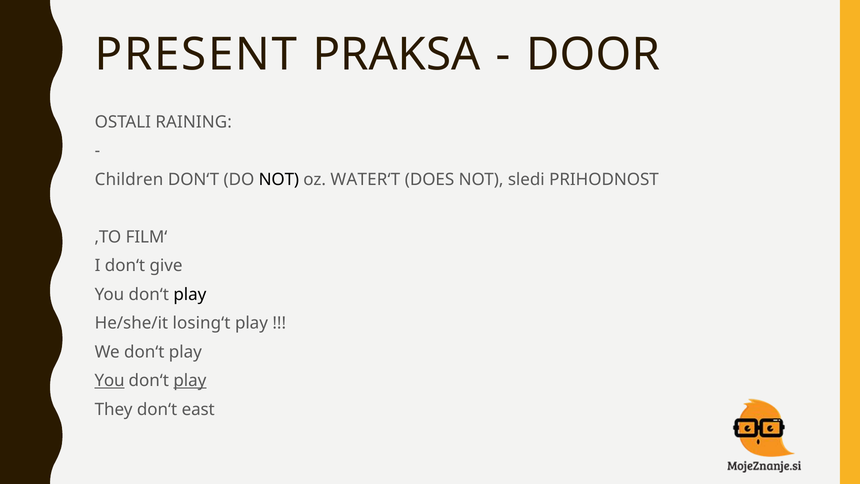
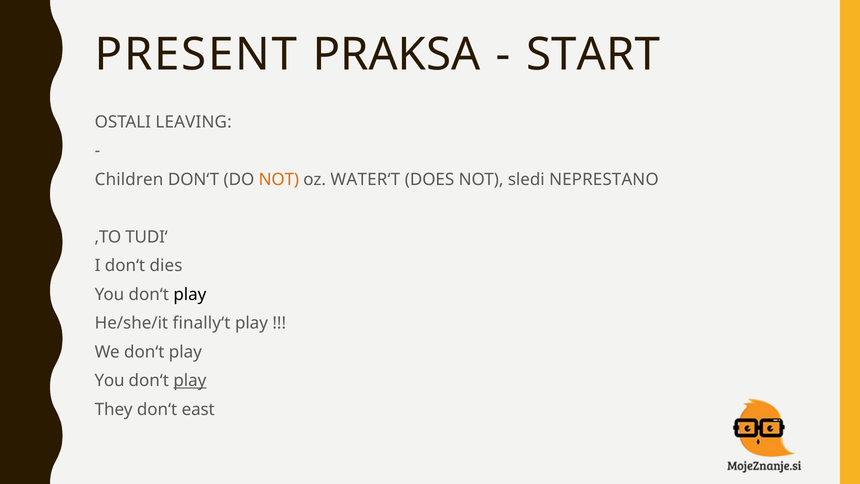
DOOR: DOOR -> START (593, 55)
RAINING: RAINING -> LEAVING (194, 122)
NOT colour: black -> orange (279, 180)
PRIHODNOST: PRIHODNOST -> NEPRESTANO (604, 180)
FILM‘: FILM‘ -> TUDI‘ (147, 237)
give: give -> dies (166, 266)
losing‘t: losing‘t -> finally‘t (201, 323)
You underline: present -> none (110, 381)
